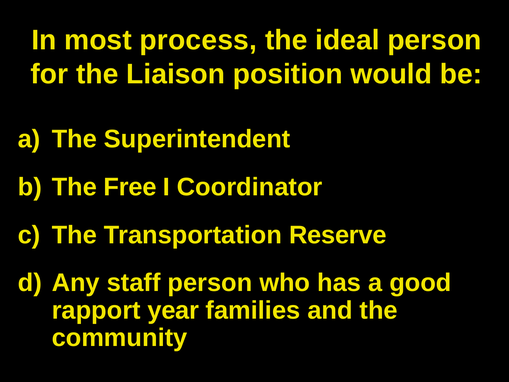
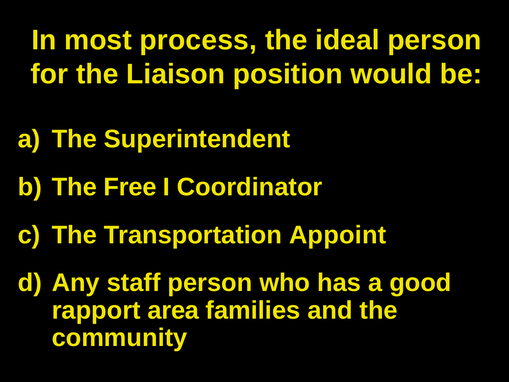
Reserve: Reserve -> Appoint (338, 235)
year: year -> area (173, 310)
